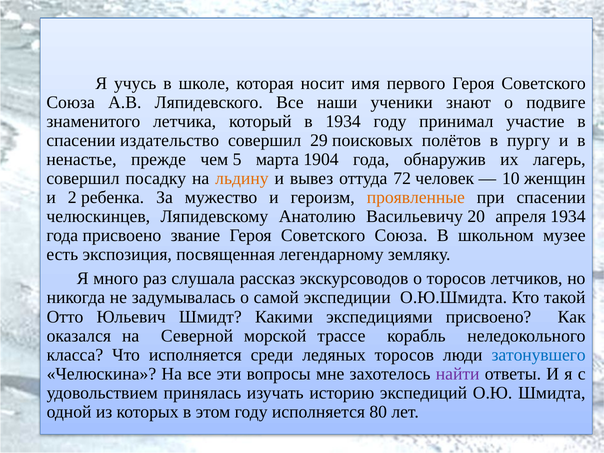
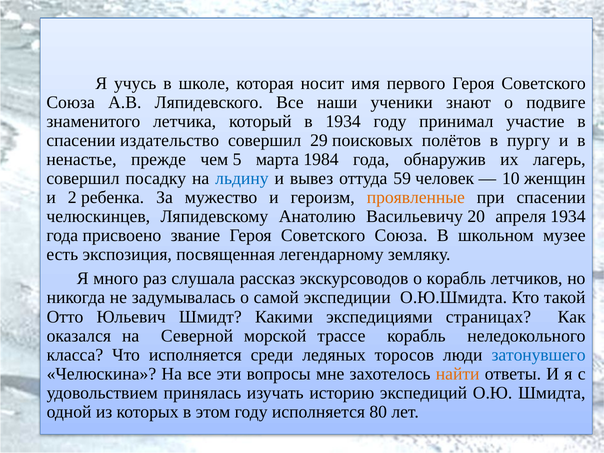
1904: 1904 -> 1984 (321, 159)
льдину colour: orange -> blue (242, 178)
72: 72 -> 59 (402, 178)
о торосов: торосов -> корабль (456, 279)
экспедициями присвоено: присвоено -> страницах (488, 317)
найти colour: purple -> orange (458, 374)
